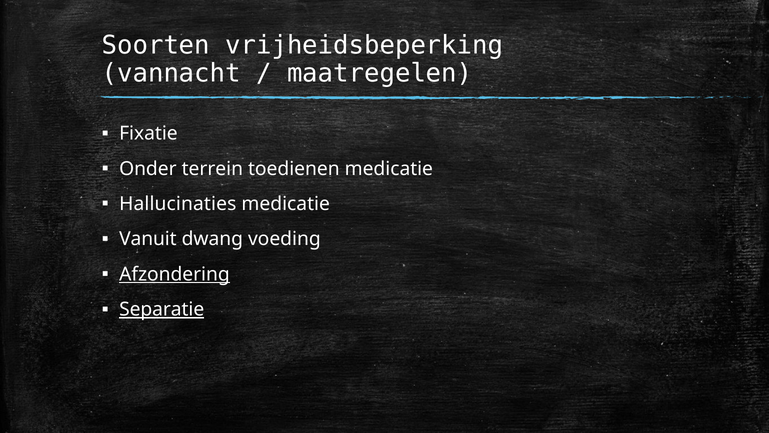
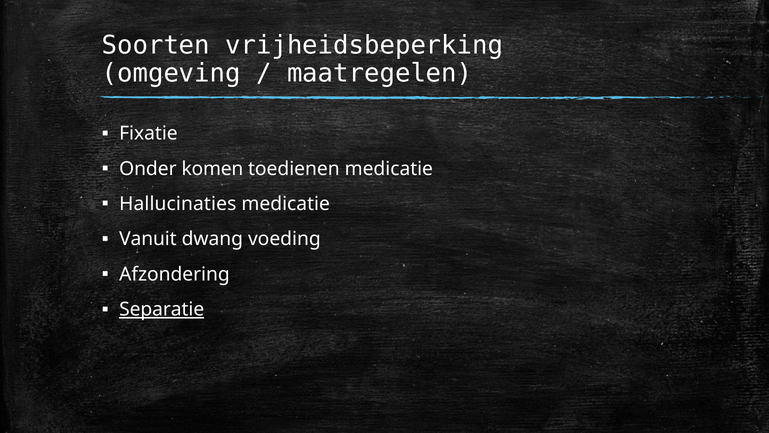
vannacht: vannacht -> omgeving (171, 73)
terrein: terrein -> komen (212, 169)
Afzondering underline: present -> none (174, 274)
